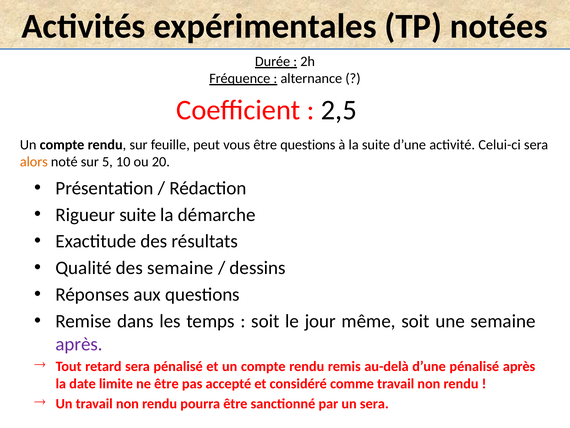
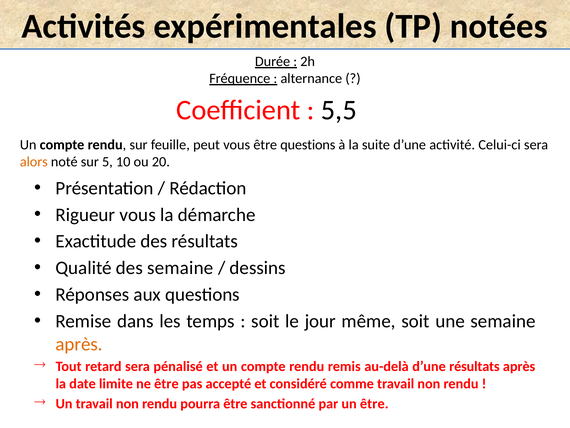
2,5: 2,5 -> 5,5 (339, 110)
Rigueur suite: suite -> vous (138, 215)
après colour: purple -> orange (79, 344)
d’une pénalisé: pénalisé -> résultats (474, 366)
un sera: sera -> être (374, 403)
